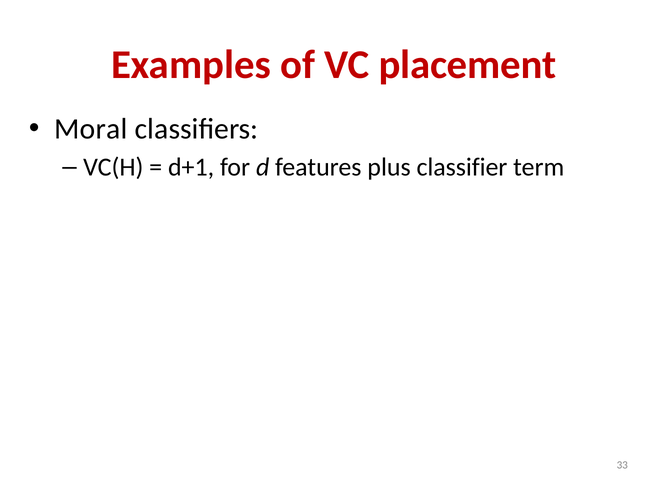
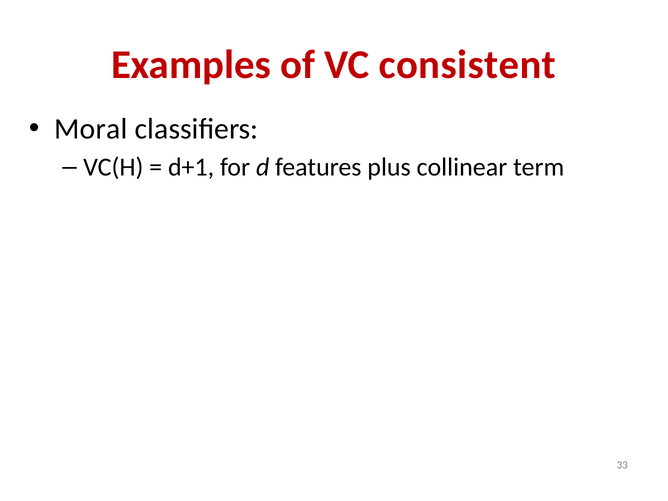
placement: placement -> consistent (467, 65)
classifier: classifier -> collinear (462, 167)
